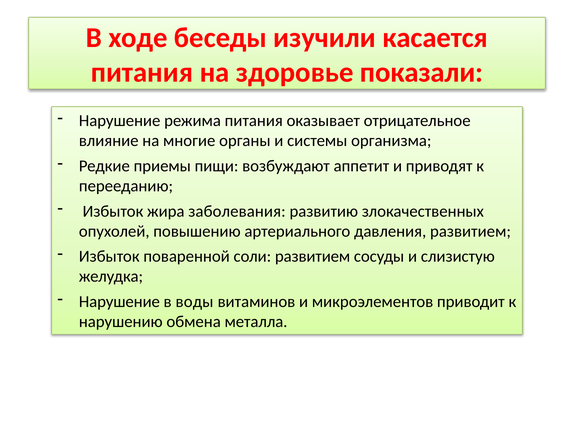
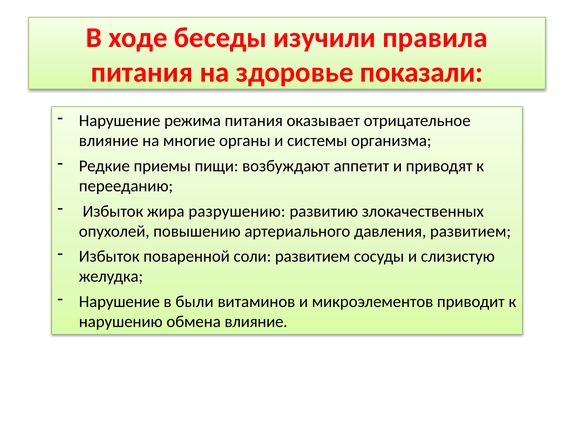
касается: касается -> правила (435, 38)
заболевания: заболевания -> разрушению (237, 211)
воды: воды -> были (195, 302)
обмена металла: металла -> влияние (256, 322)
